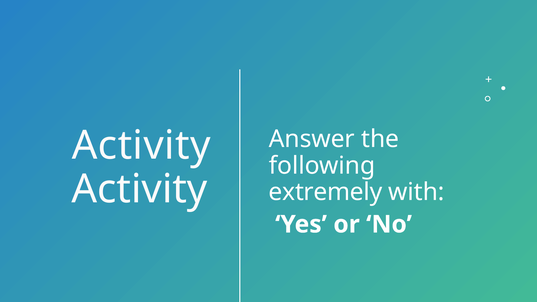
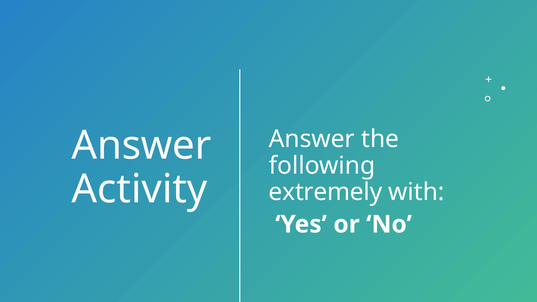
Activity: Activity -> Answer (141, 146)
